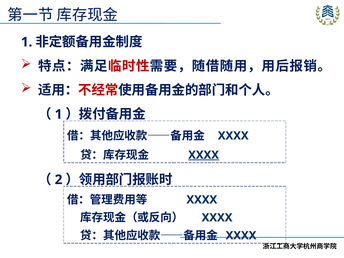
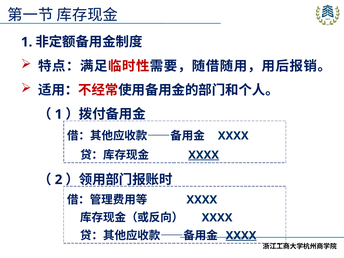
XXXX underline: none -> present (241, 235)
